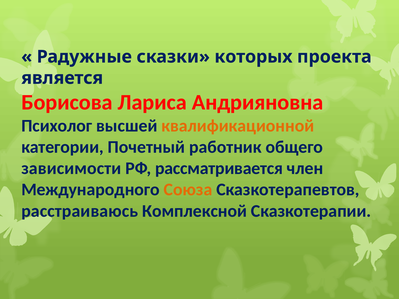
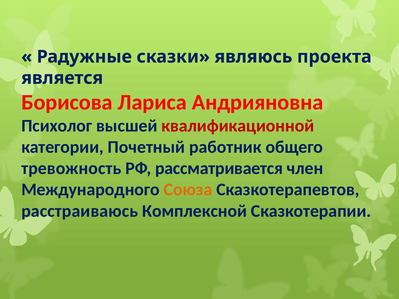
которых: которых -> являюсь (253, 57)
квалификационной colour: orange -> red (238, 126)
зависимости: зависимости -> тревожность (71, 169)
